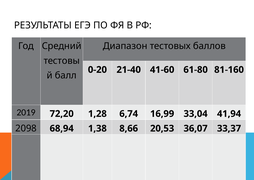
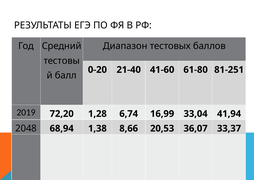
81-160: 81-160 -> 81-251 (229, 70)
2098: 2098 -> 2048 (26, 128)
